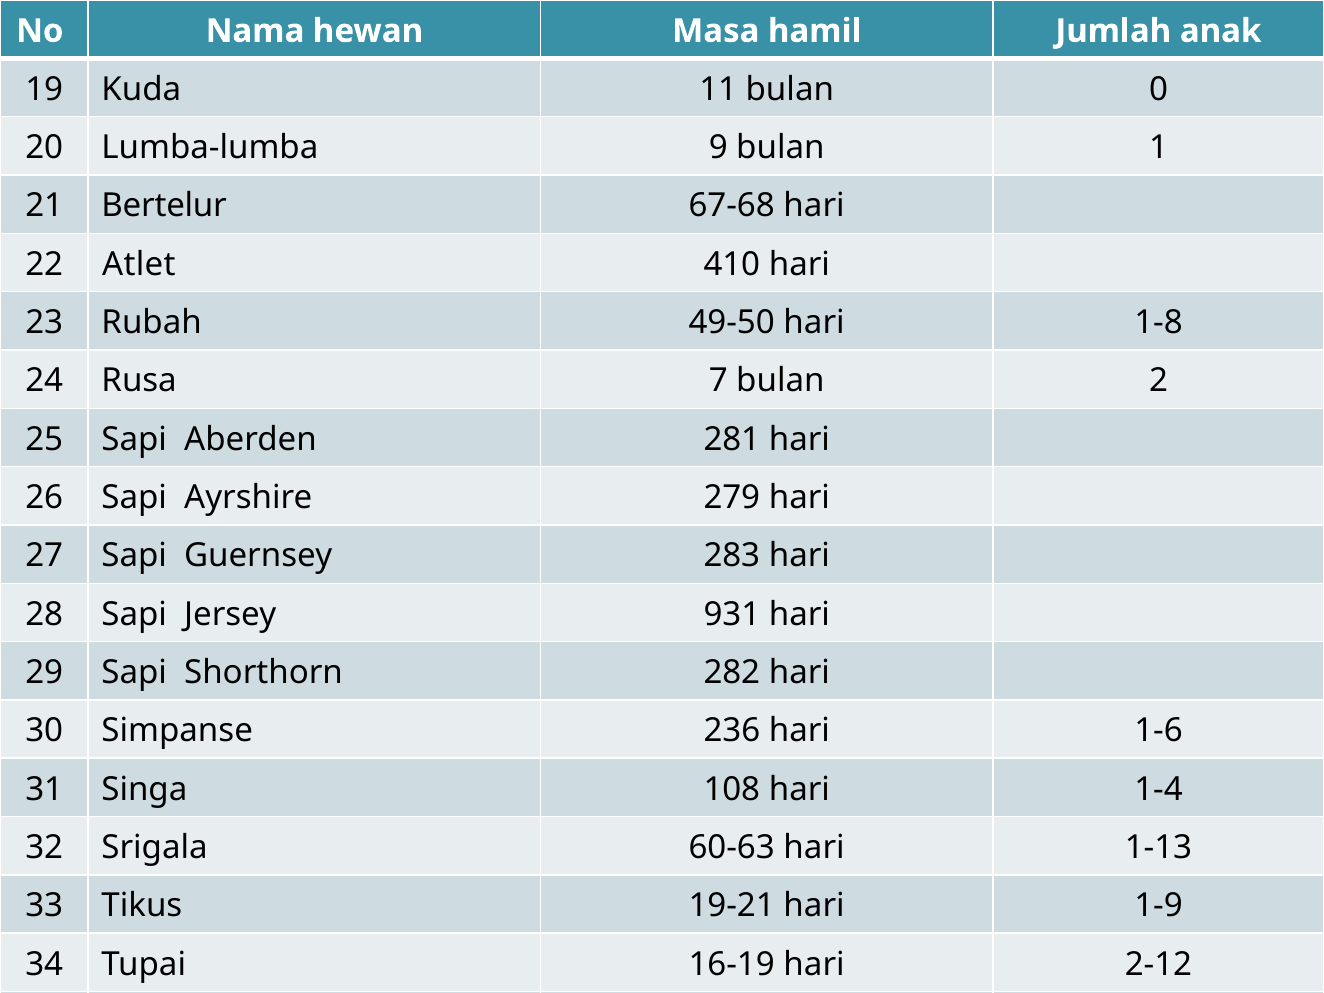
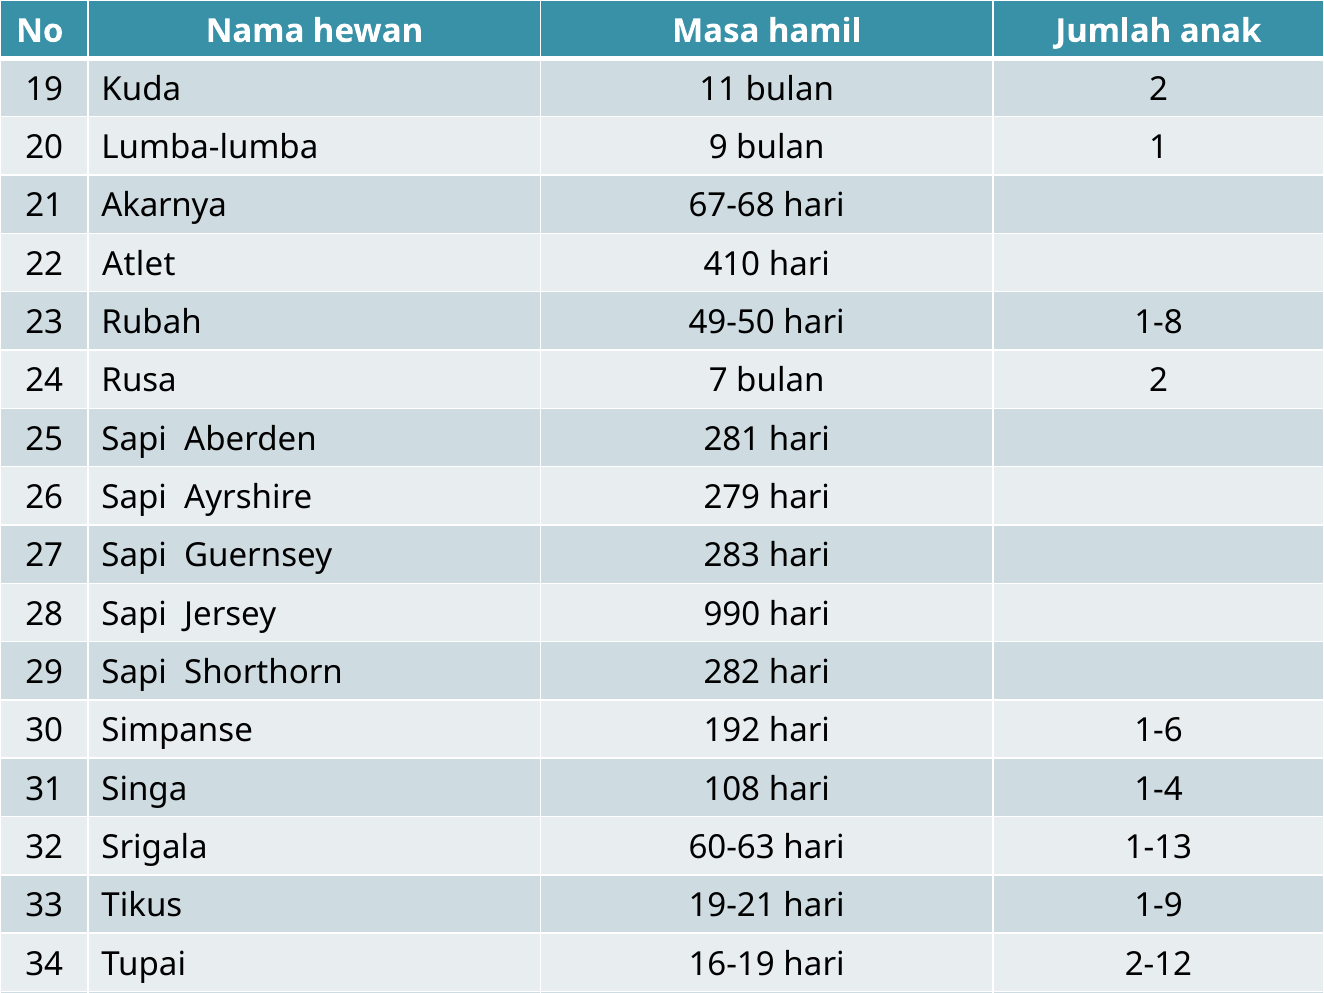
11 bulan 0: 0 -> 2 (1159, 89)
Bertelur: Bertelur -> Akarnya (164, 206)
931: 931 -> 990 (732, 614)
236: 236 -> 192 (732, 731)
